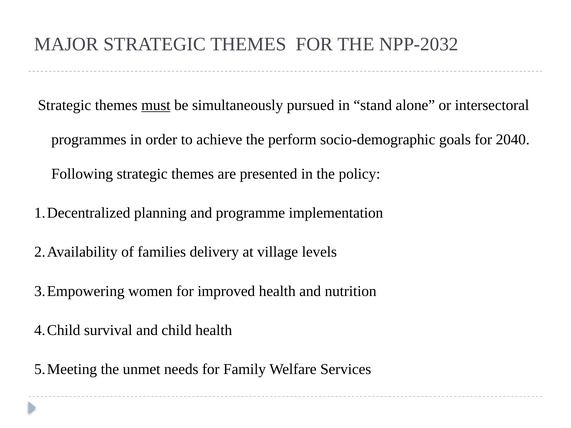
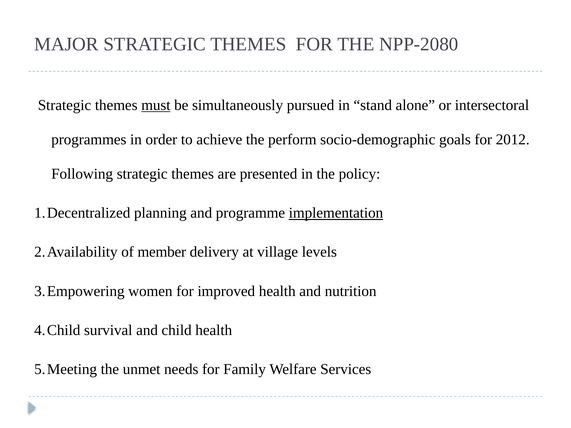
NPP-2032: NPP-2032 -> NPP-2080 (419, 44)
2040: 2040 -> 2012 (513, 140)
implementation underline: none -> present (336, 213)
families: families -> member (162, 252)
